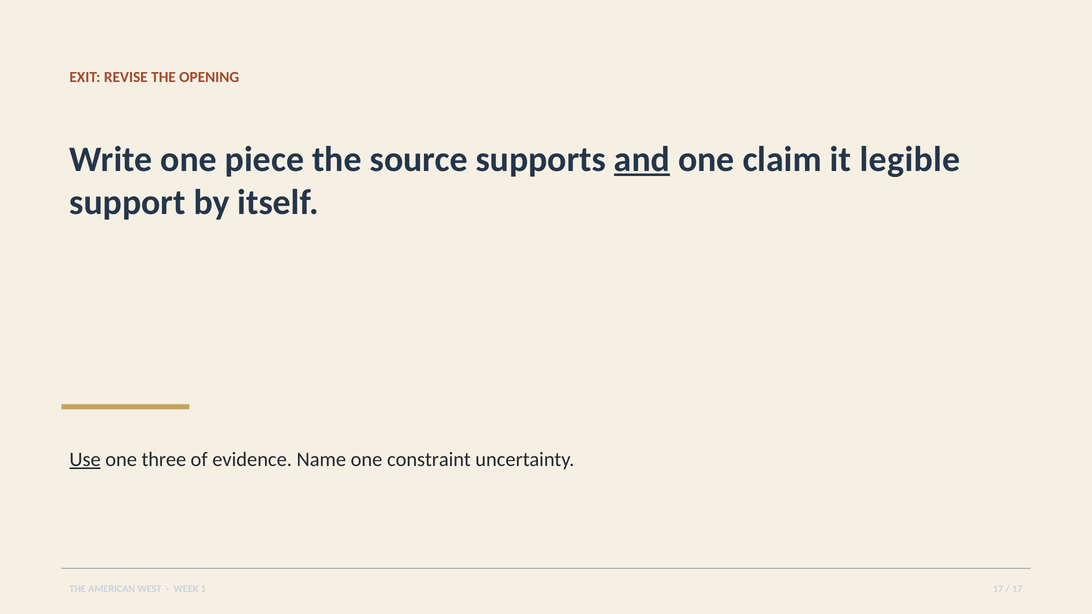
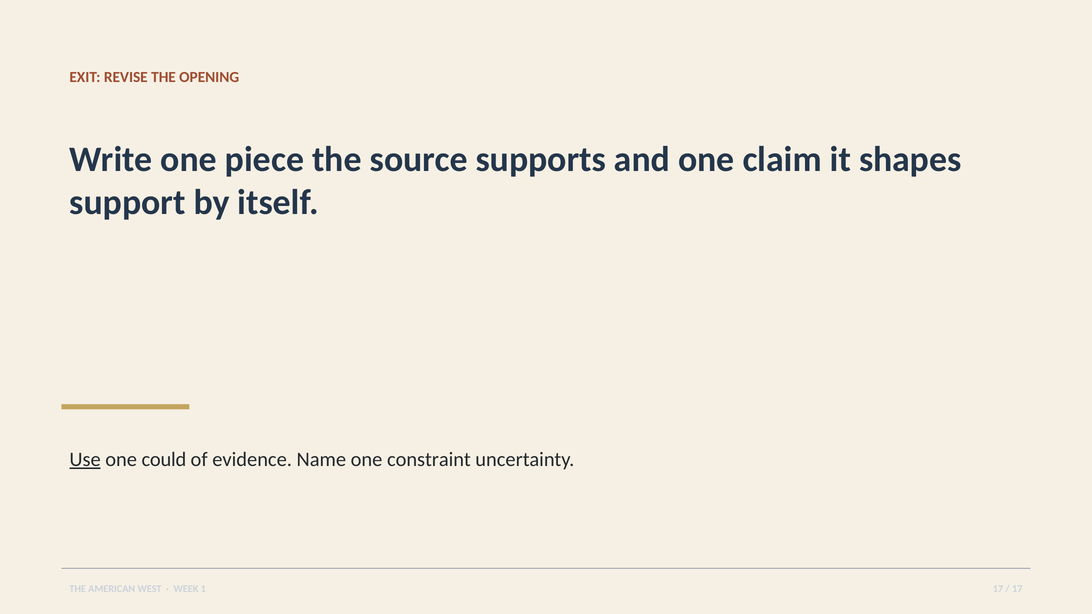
and underline: present -> none (642, 159)
legible: legible -> shapes (910, 159)
three: three -> could (164, 460)
